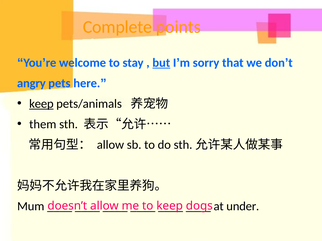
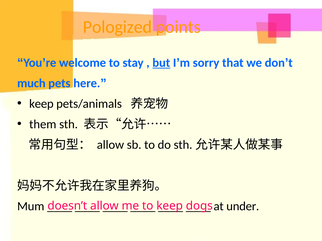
Complete: Complete -> Pologized (117, 27)
angry: angry -> much (31, 83)
keep underline: present -> none (41, 104)
